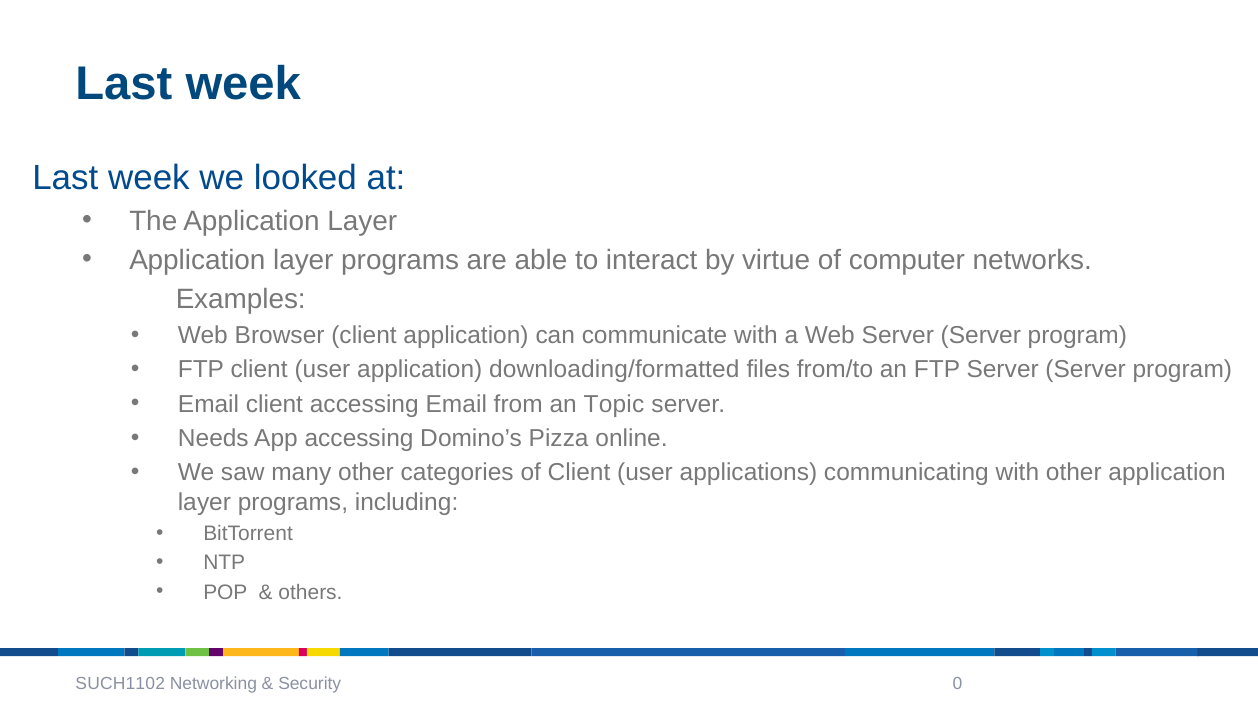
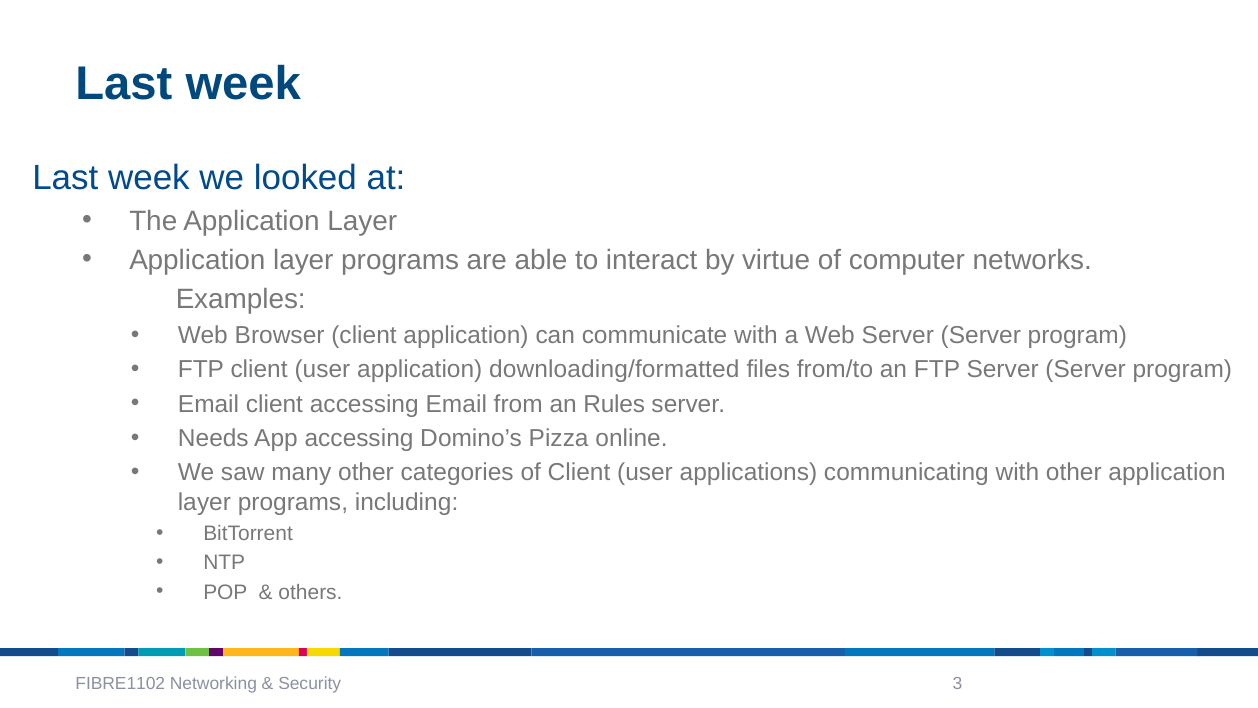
Topic: Topic -> Rules (614, 404)
SUCH1102: SUCH1102 -> FIBRE1102 (120, 683)
0: 0 -> 3 (958, 683)
